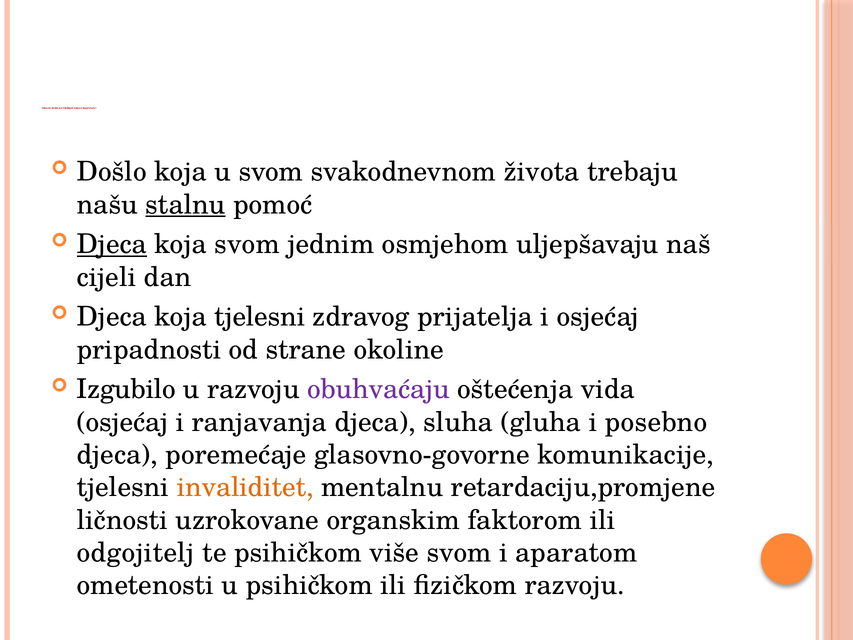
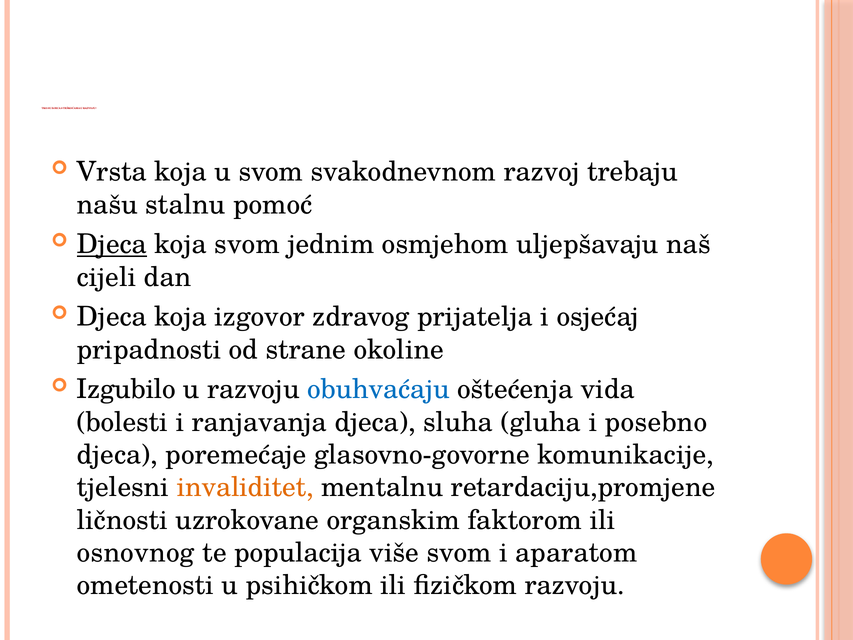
Došlo: Došlo -> Vrsta (112, 172)
života: života -> razvoj (542, 172)
stalnu underline: present -> none (185, 204)
koja tjelesni: tjelesni -> izgovor (260, 317)
obuhvaćaju colour: purple -> blue (379, 389)
osjećaj: osjećaj -> bolesti (122, 422)
odgojitelj: odgojitelj -> osnovnog (136, 553)
te psihičkom: psihičkom -> populacija (298, 553)
